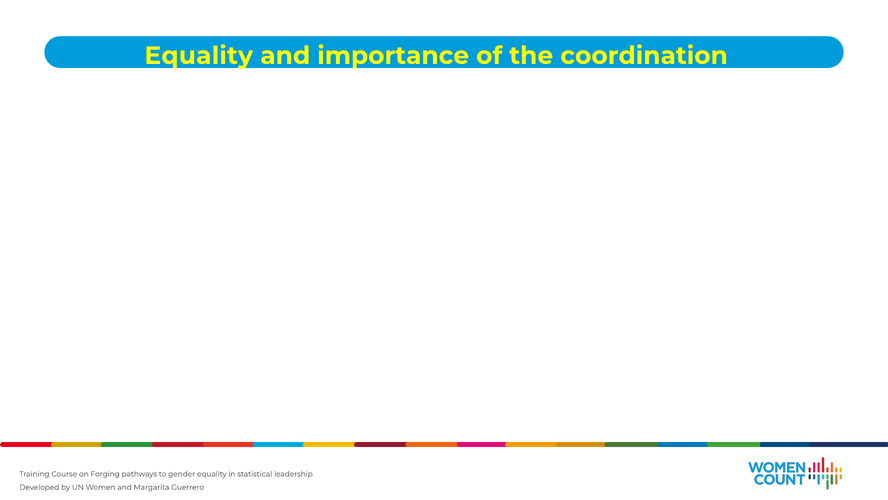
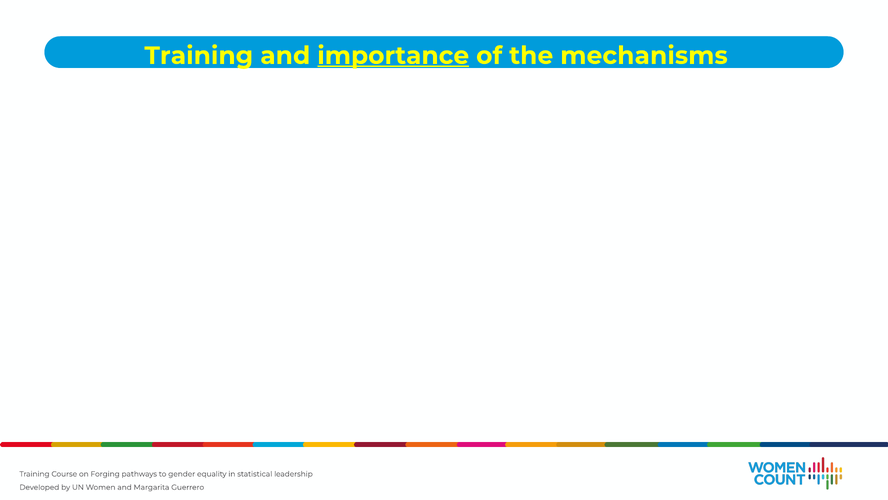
Equality: Equality -> Training (199, 56)
importance underline: none -> present (393, 56)
coordination: coordination -> mechanisms (644, 56)
